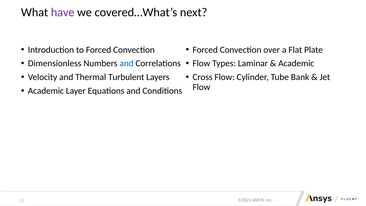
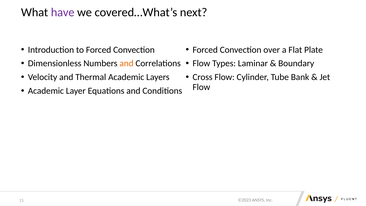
Academic: Academic -> Boundary (296, 63)
and colour: blue -> orange (126, 63)
Thermal Turbulent: Turbulent -> Academic (126, 77)
